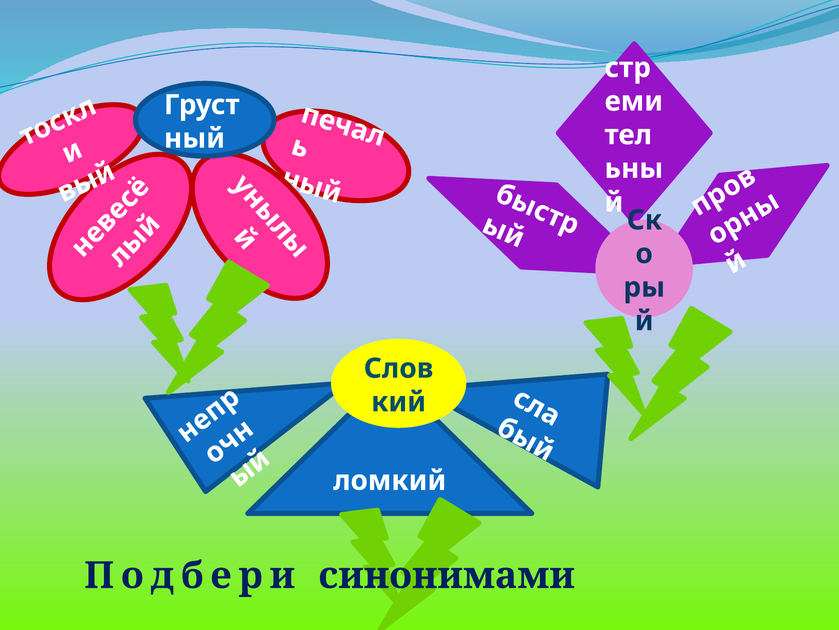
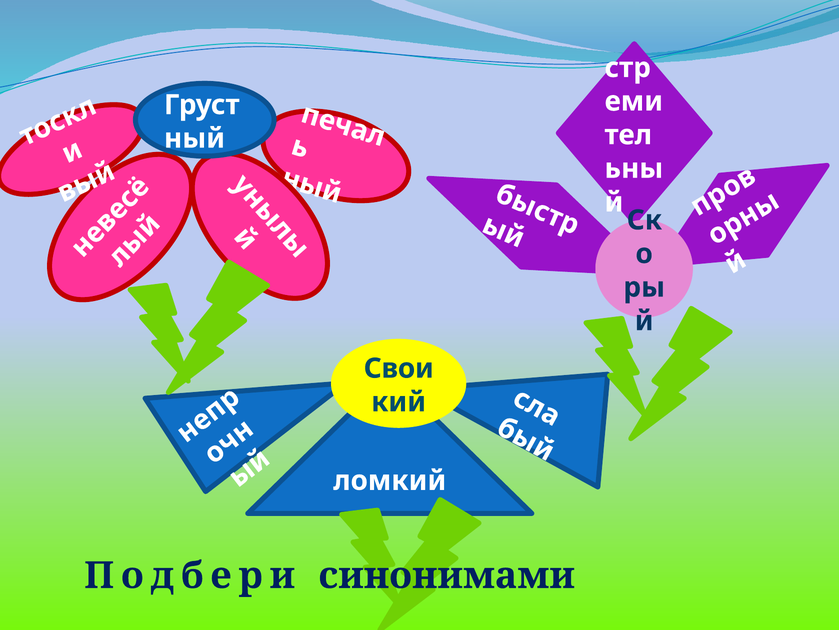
Слов: Слов -> Свои (399, 368)
